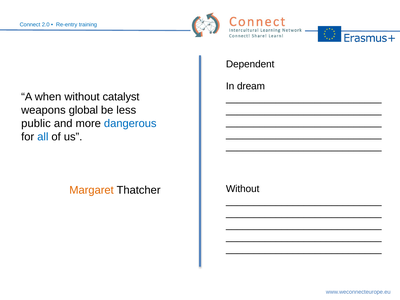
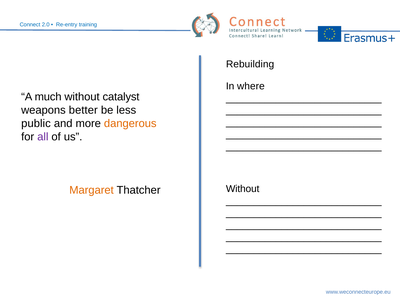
Dependent: Dependent -> Rebuilding (250, 64)
dream: dream -> where (251, 86)
when: when -> much (48, 97)
global: global -> better (83, 110)
dangerous colour: blue -> orange (130, 123)
all colour: blue -> purple (43, 137)
